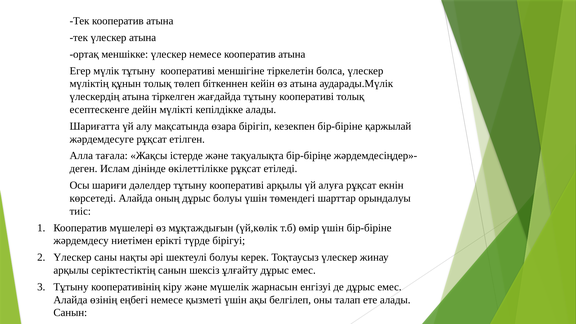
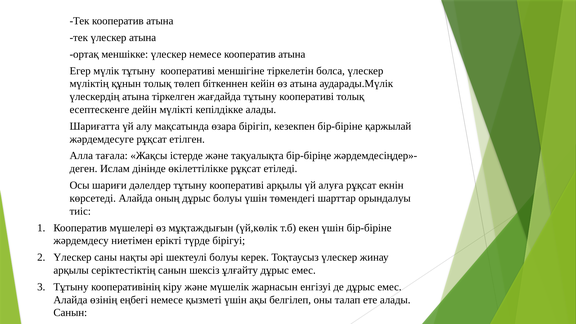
өмір: өмір -> екен (309, 228)
